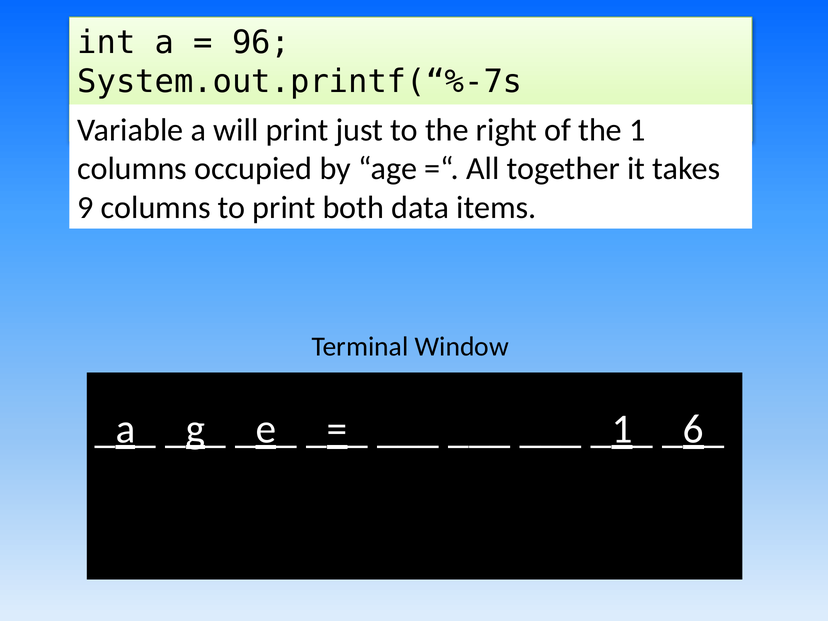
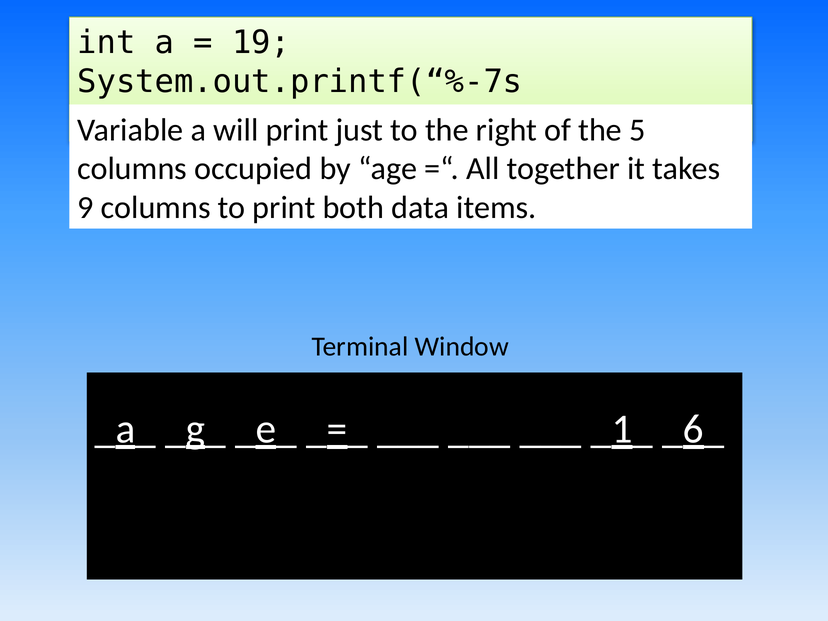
96: 96 -> 19 (261, 43)
1: 1 -> 5 (637, 130)
